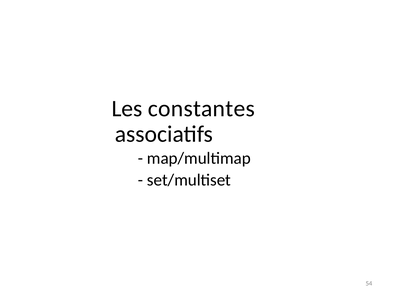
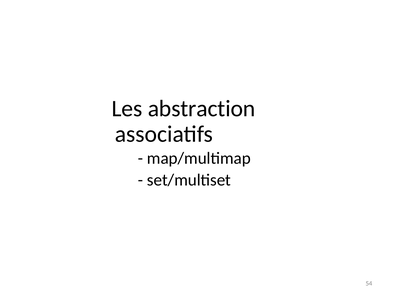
constantes: constantes -> abstraction (202, 109)
